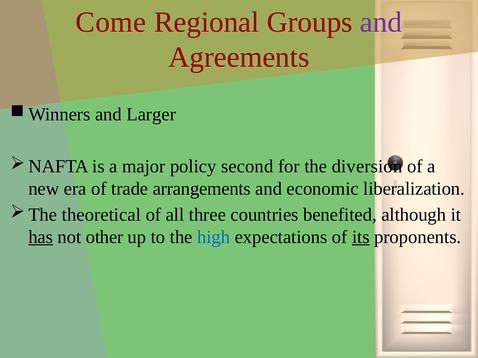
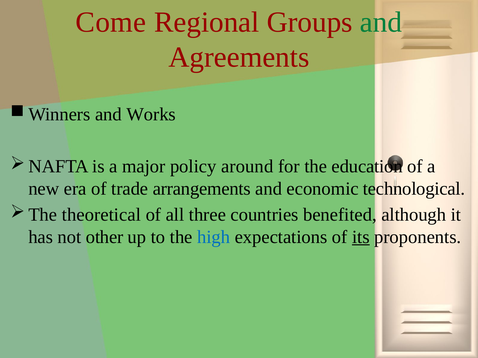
and colour: purple -> green (381, 22)
Larger: Larger -> Works (151, 114)
second: second -> around (247, 167)
diversion: diversion -> education (367, 167)
liberalization: liberalization -> technological (414, 189)
has underline: present -> none (41, 237)
